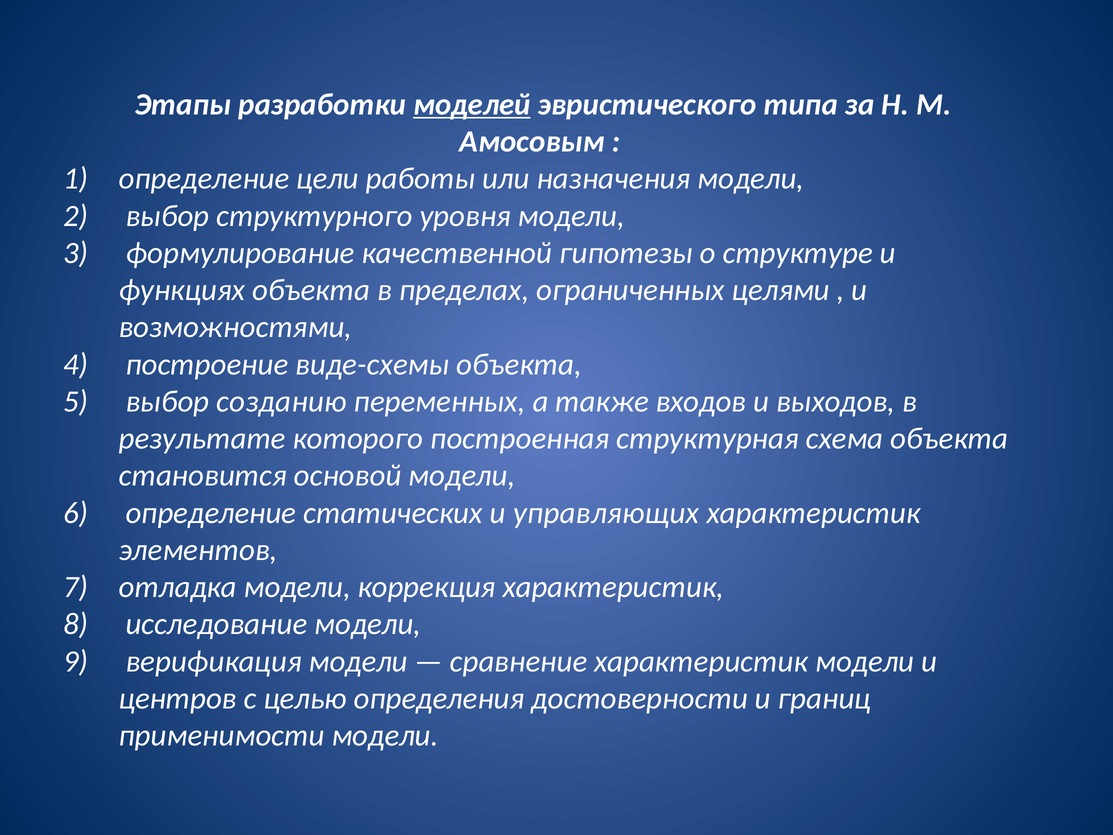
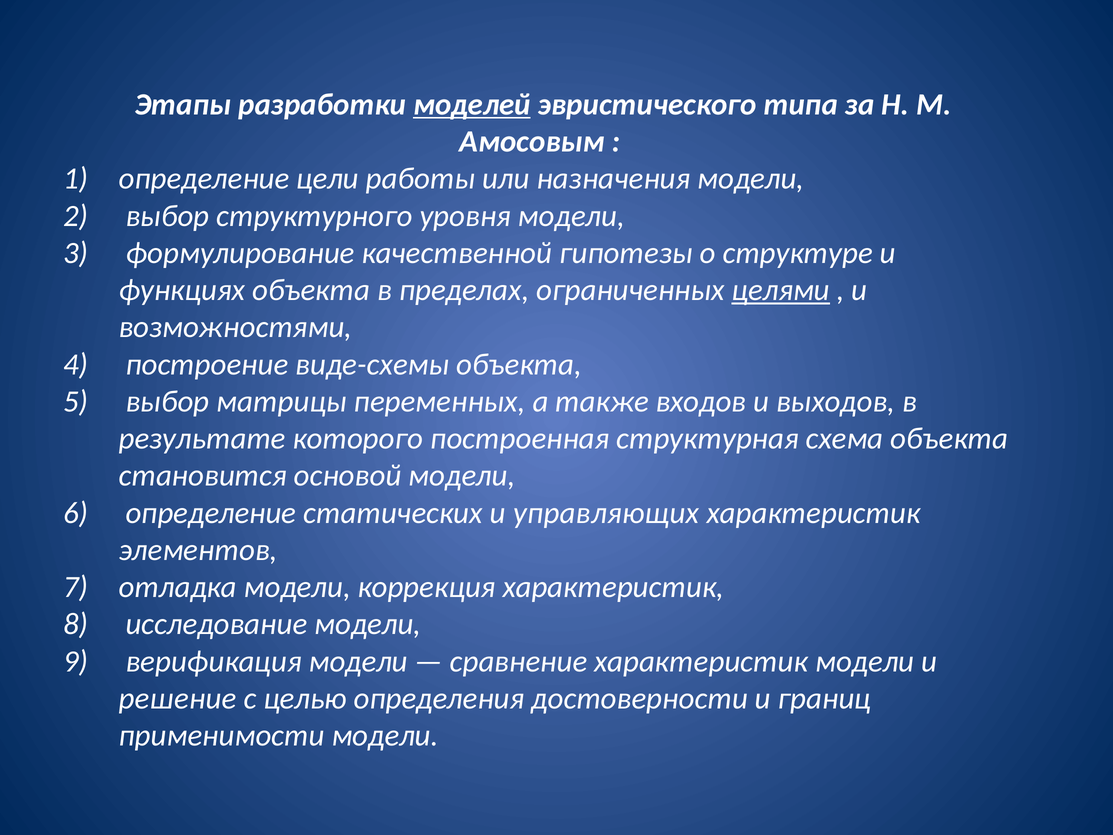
целями underline: none -> present (781, 290)
созданию: созданию -> матрицы (282, 401)
центров: центров -> решение (178, 698)
